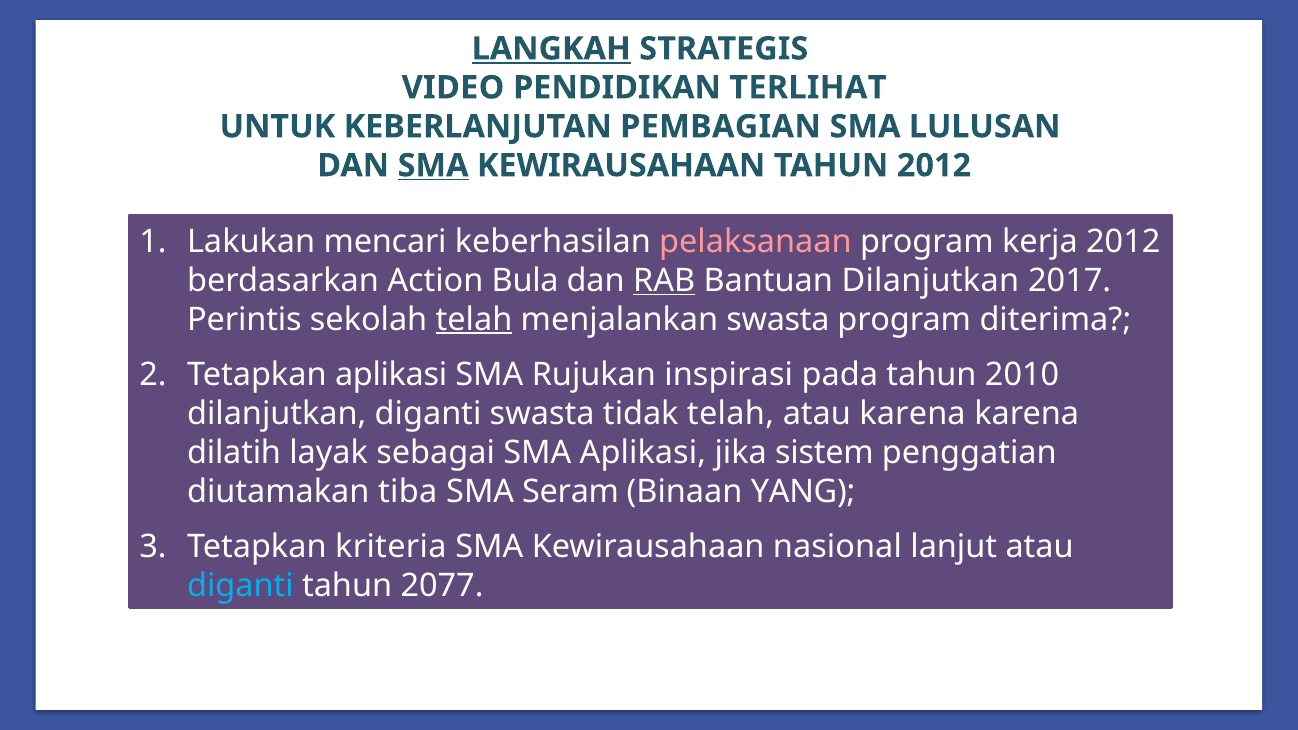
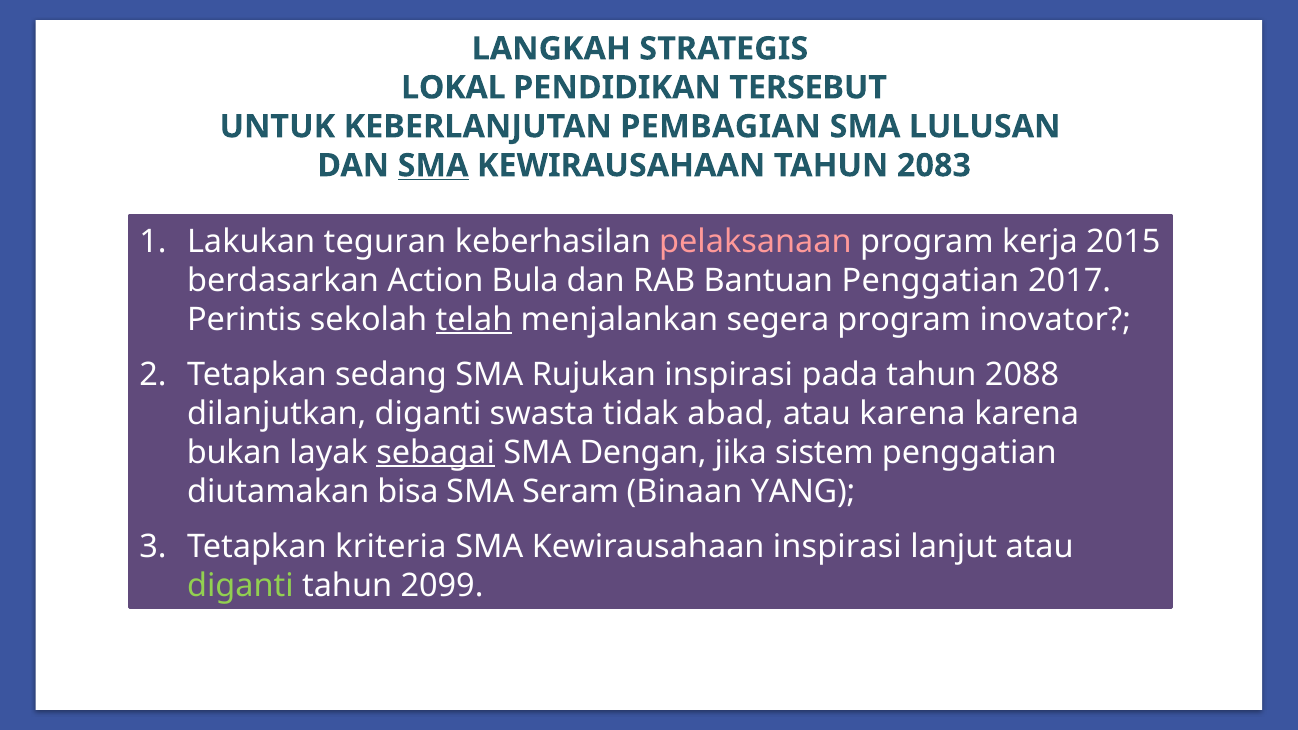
LANGKAH underline: present -> none (551, 49)
VIDEO: VIDEO -> LOKAL (453, 88)
TERLIHAT: TERLIHAT -> TERSEBUT (808, 88)
TAHUN 2012: 2012 -> 2083 (934, 166)
mencari: mencari -> teguran (385, 242)
kerja 2012: 2012 -> 2015 (1123, 242)
RAB underline: present -> none (664, 281)
Bantuan Dilanjutkan: Dilanjutkan -> Penggatian (930, 281)
menjalankan swasta: swasta -> segera (778, 320)
diterima: diterima -> inovator (1055, 320)
Tetapkan aplikasi: aplikasi -> sedang (391, 375)
2010: 2010 -> 2088 (1022, 375)
tidak telah: telah -> abad (730, 414)
dilatih: dilatih -> bukan (234, 453)
sebagai underline: none -> present (436, 453)
SMA Aplikasi: Aplikasi -> Dengan (643, 453)
tiba: tiba -> bisa (408, 491)
Kewirausahaan nasional: nasional -> inspirasi (837, 547)
diganti colour: light blue -> light green (240, 586)
2077: 2077 -> 2099 (442, 586)
